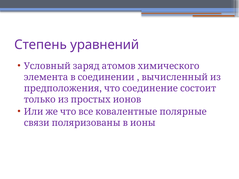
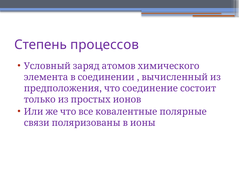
уравнений: уравнений -> процессов (105, 45)
